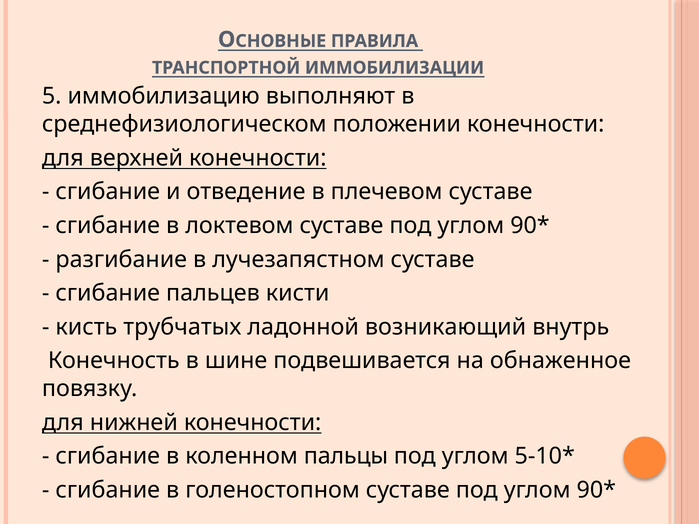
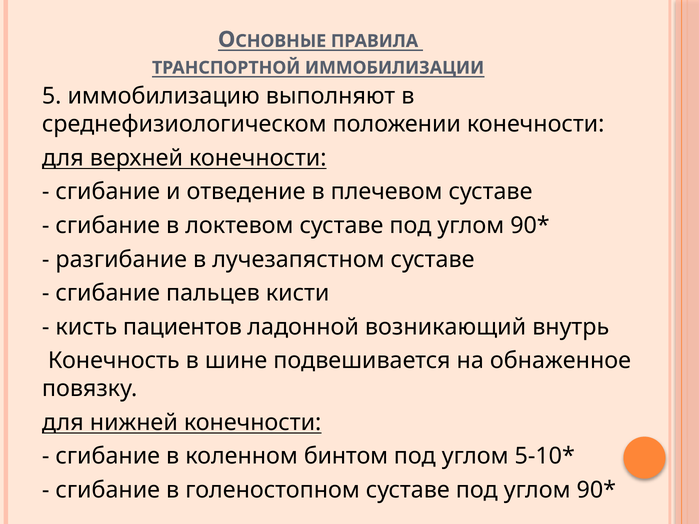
трубчатых: трубчатых -> пациентов (182, 327)
пальцы: пальцы -> бинтом (346, 456)
